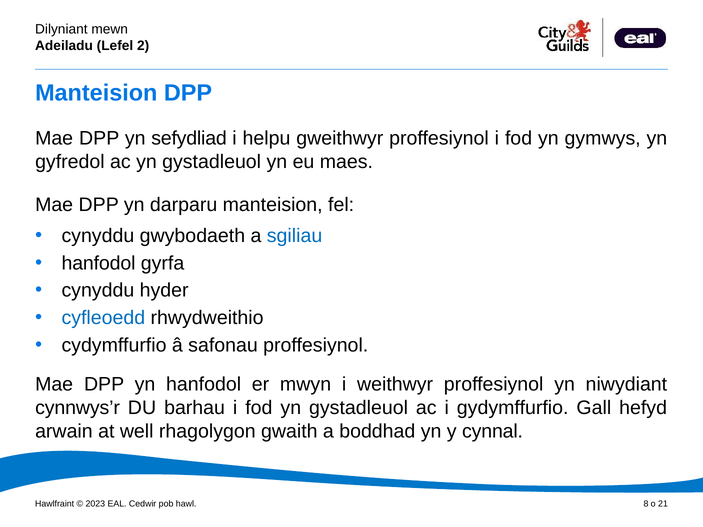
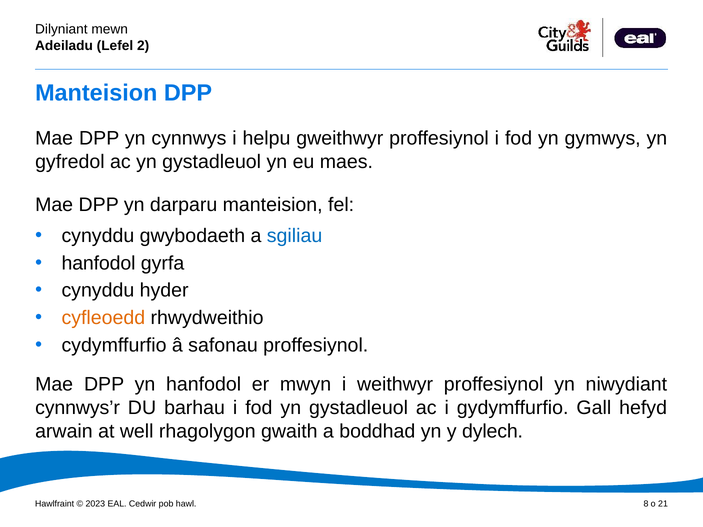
sefydliad: sefydliad -> cynnwys (189, 138)
cyfleoedd colour: blue -> orange (103, 318)
cynnal: cynnal -> dylech (493, 431)
